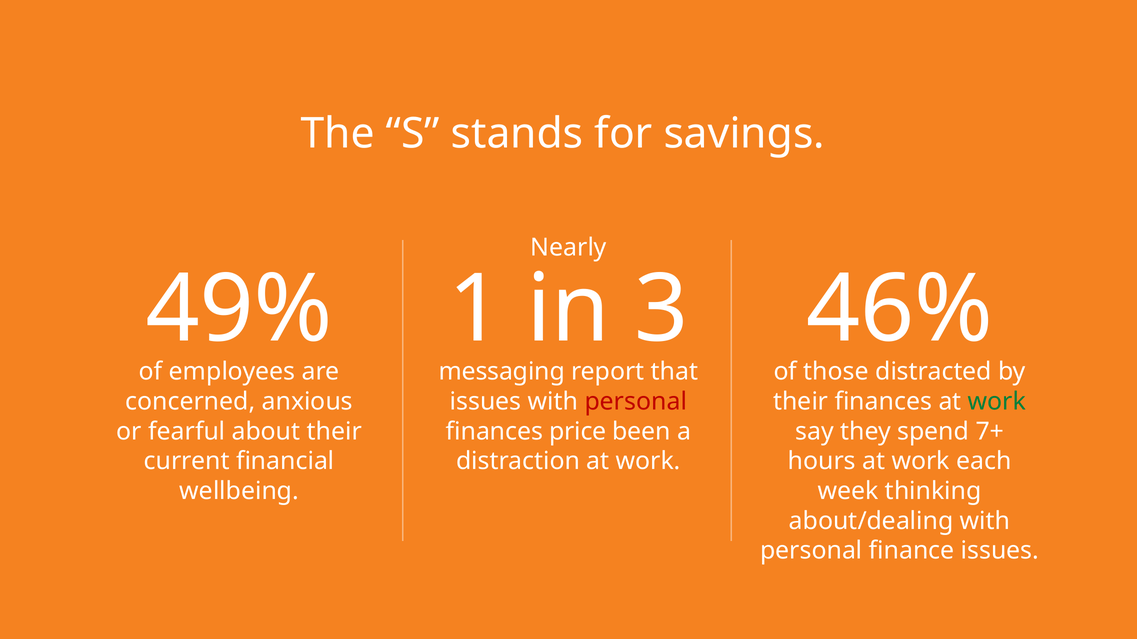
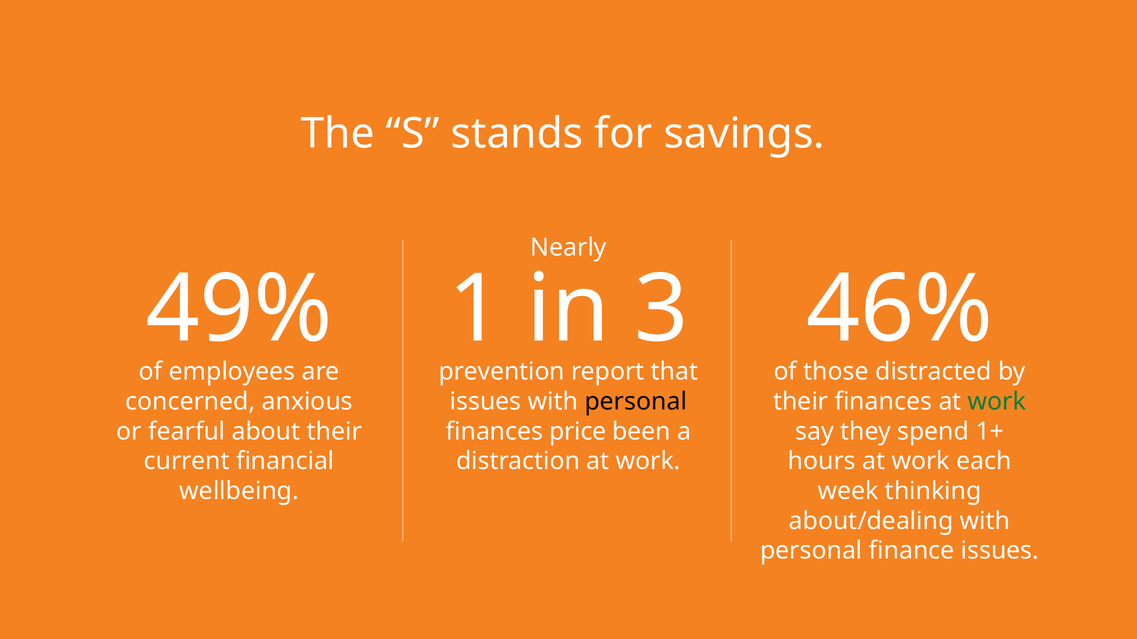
messaging: messaging -> prevention (502, 372)
personal colour: red -> black (636, 402)
7+: 7+ -> 1+ (990, 432)
